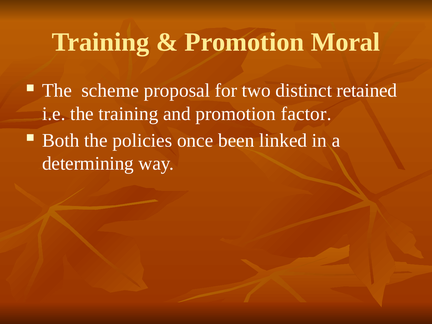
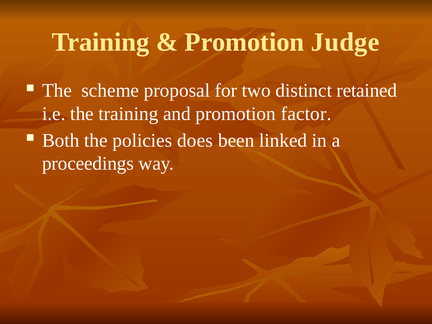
Moral: Moral -> Judge (345, 42)
once: once -> does (195, 141)
determining: determining -> proceedings (88, 164)
